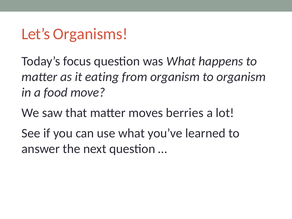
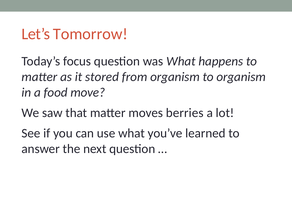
Organisms: Organisms -> Tomorrow (90, 34)
eating: eating -> stored (102, 77)
